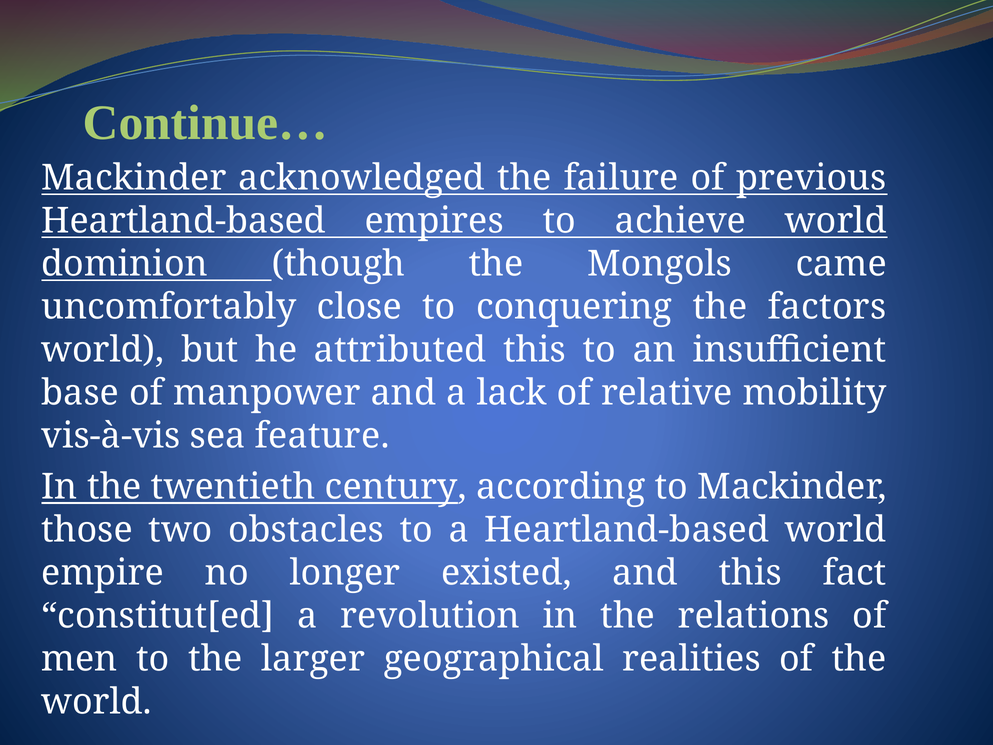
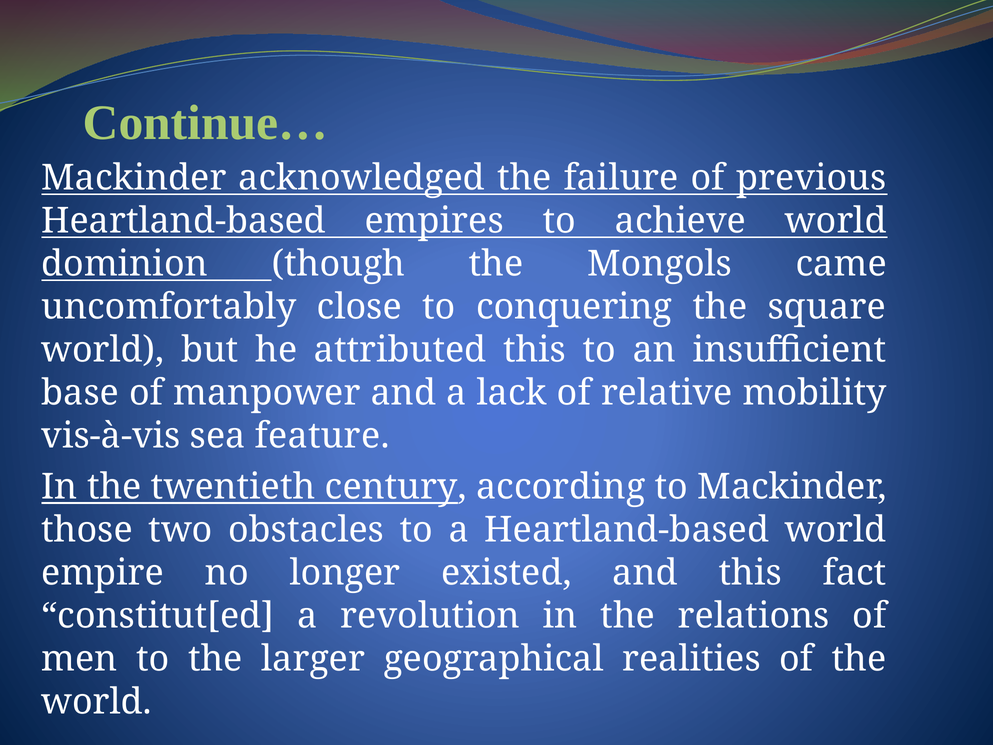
factors: factors -> square (827, 307)
